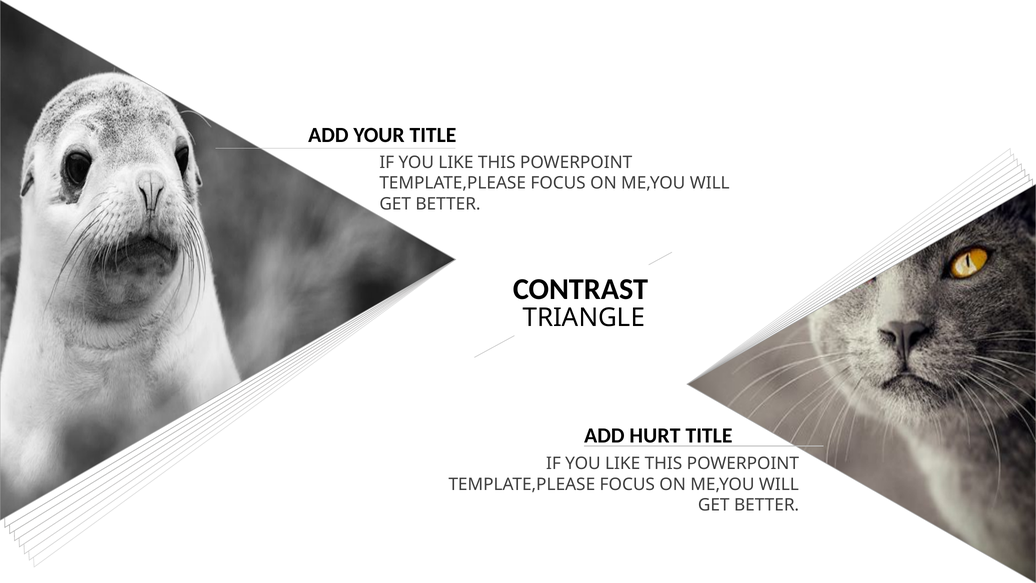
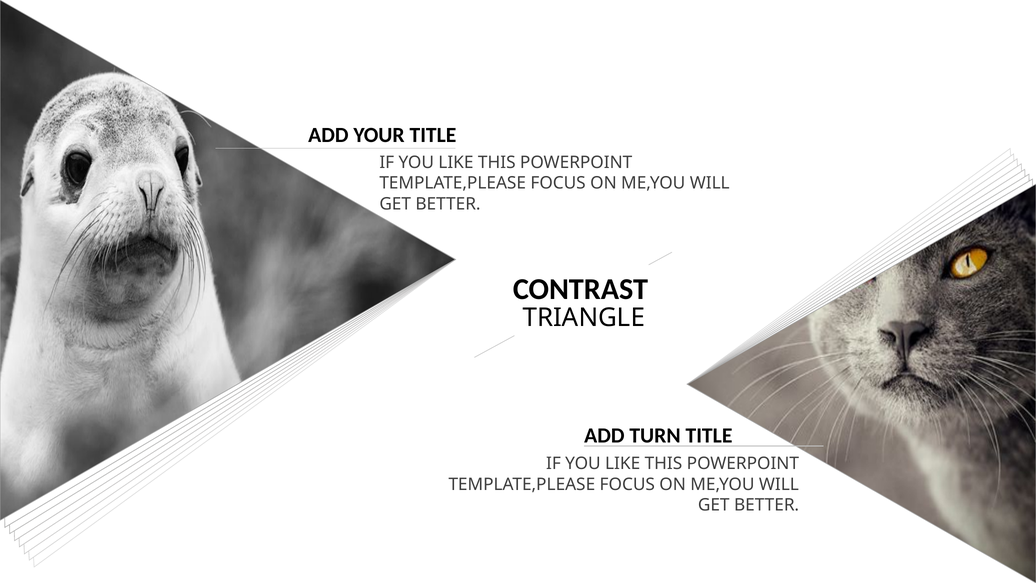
HURT: HURT -> TURN (655, 435)
